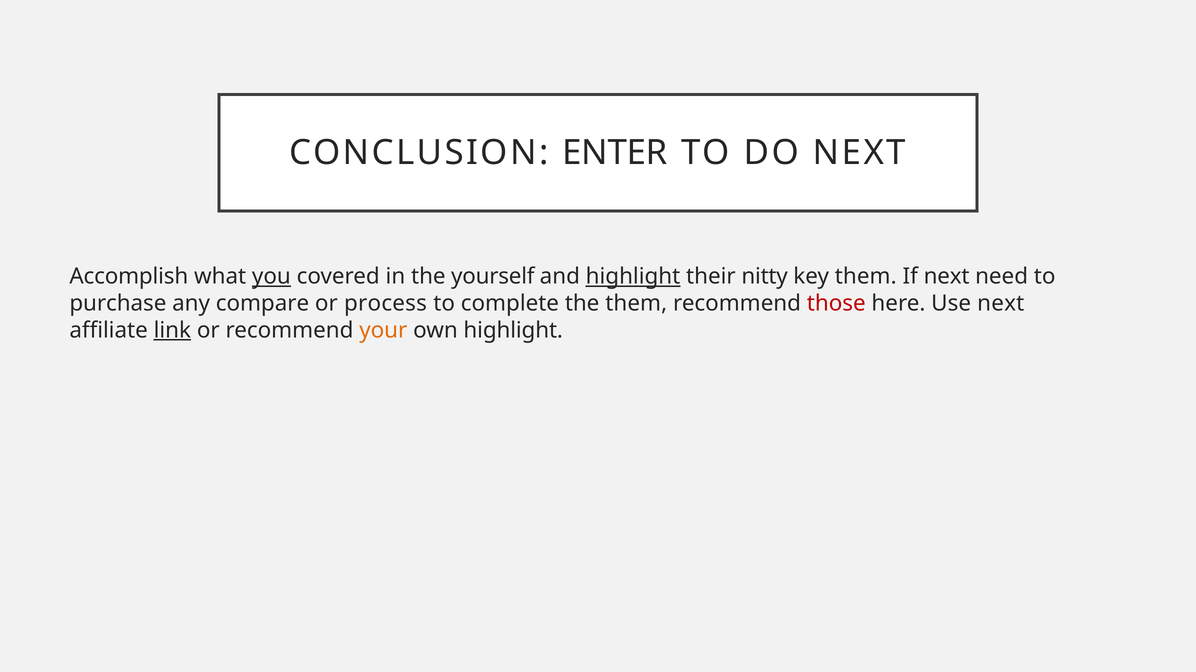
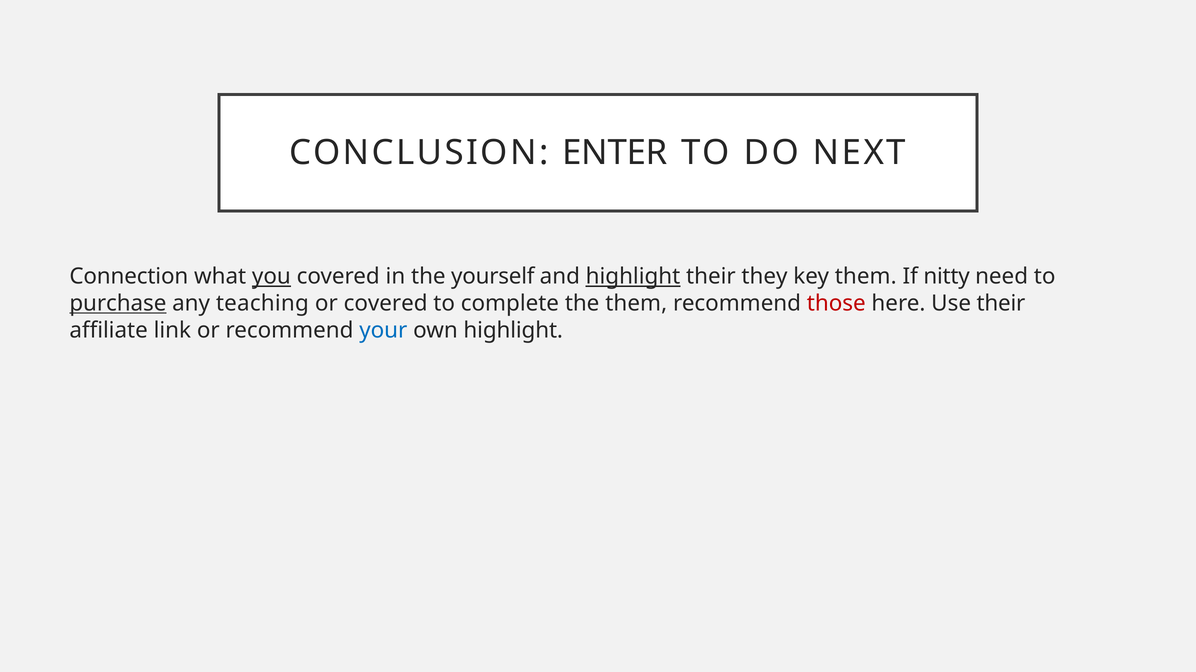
Accomplish: Accomplish -> Connection (129, 277)
nitty: nitty -> they (765, 277)
If next: next -> nitty (947, 277)
purchase underline: none -> present (118, 304)
compare: compare -> teaching (262, 304)
or process: process -> covered (386, 304)
Use next: next -> their (1001, 304)
link underline: present -> none (172, 331)
your colour: orange -> blue (383, 331)
